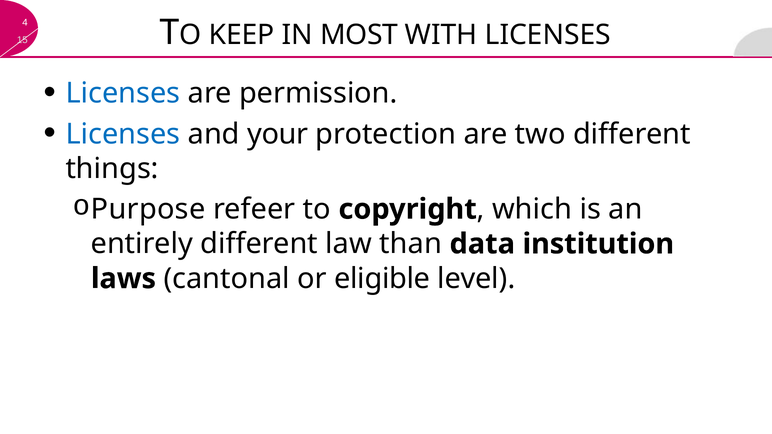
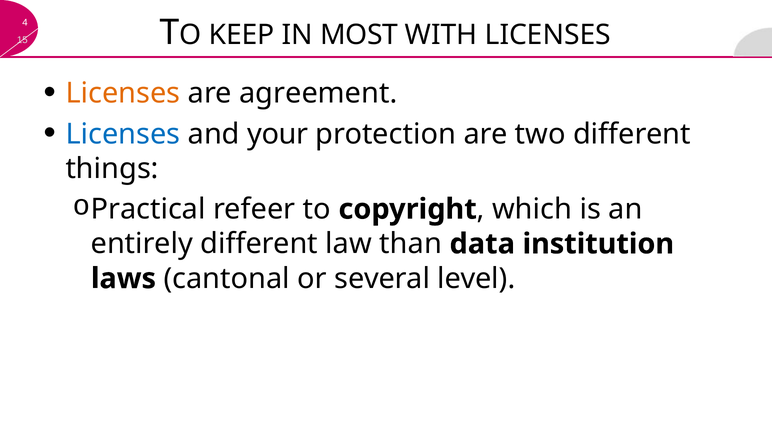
Licenses colour: blue -> orange (123, 94)
permission: permission -> agreement (318, 94)
Purpose: Purpose -> Practical (148, 209)
eligible: eligible -> several (382, 279)
